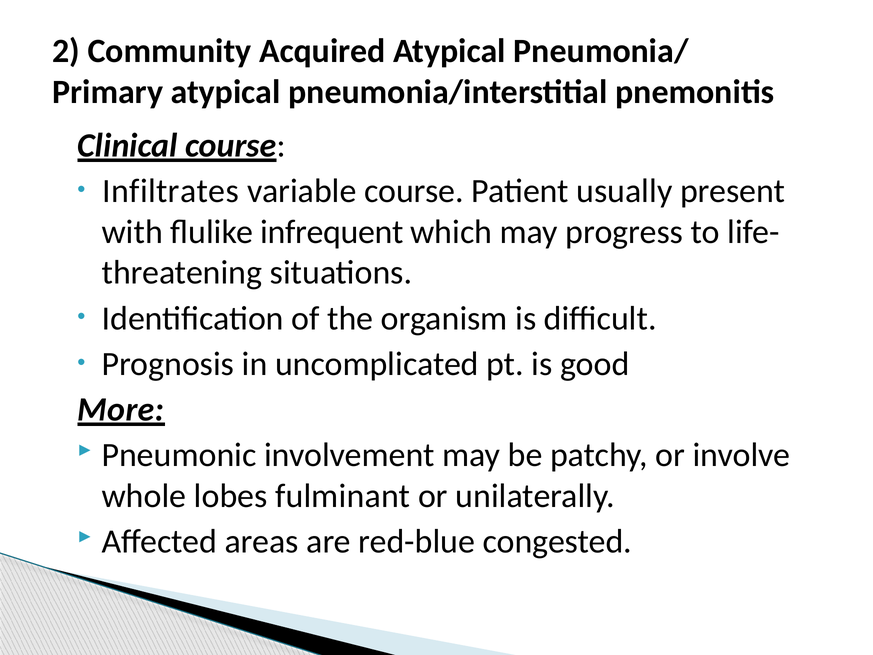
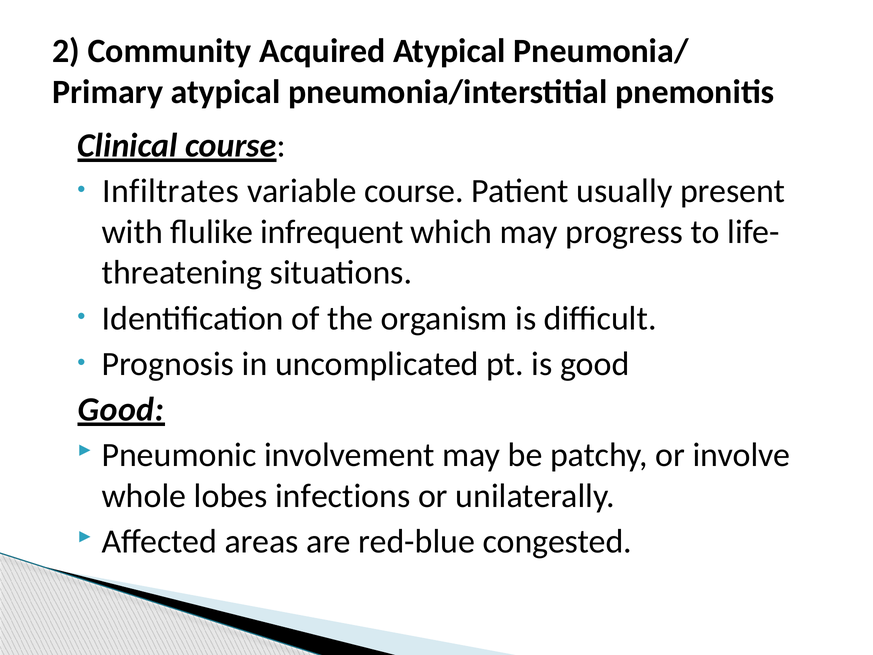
More: More -> Good (121, 409)
fulminant: fulminant -> infections (343, 496)
